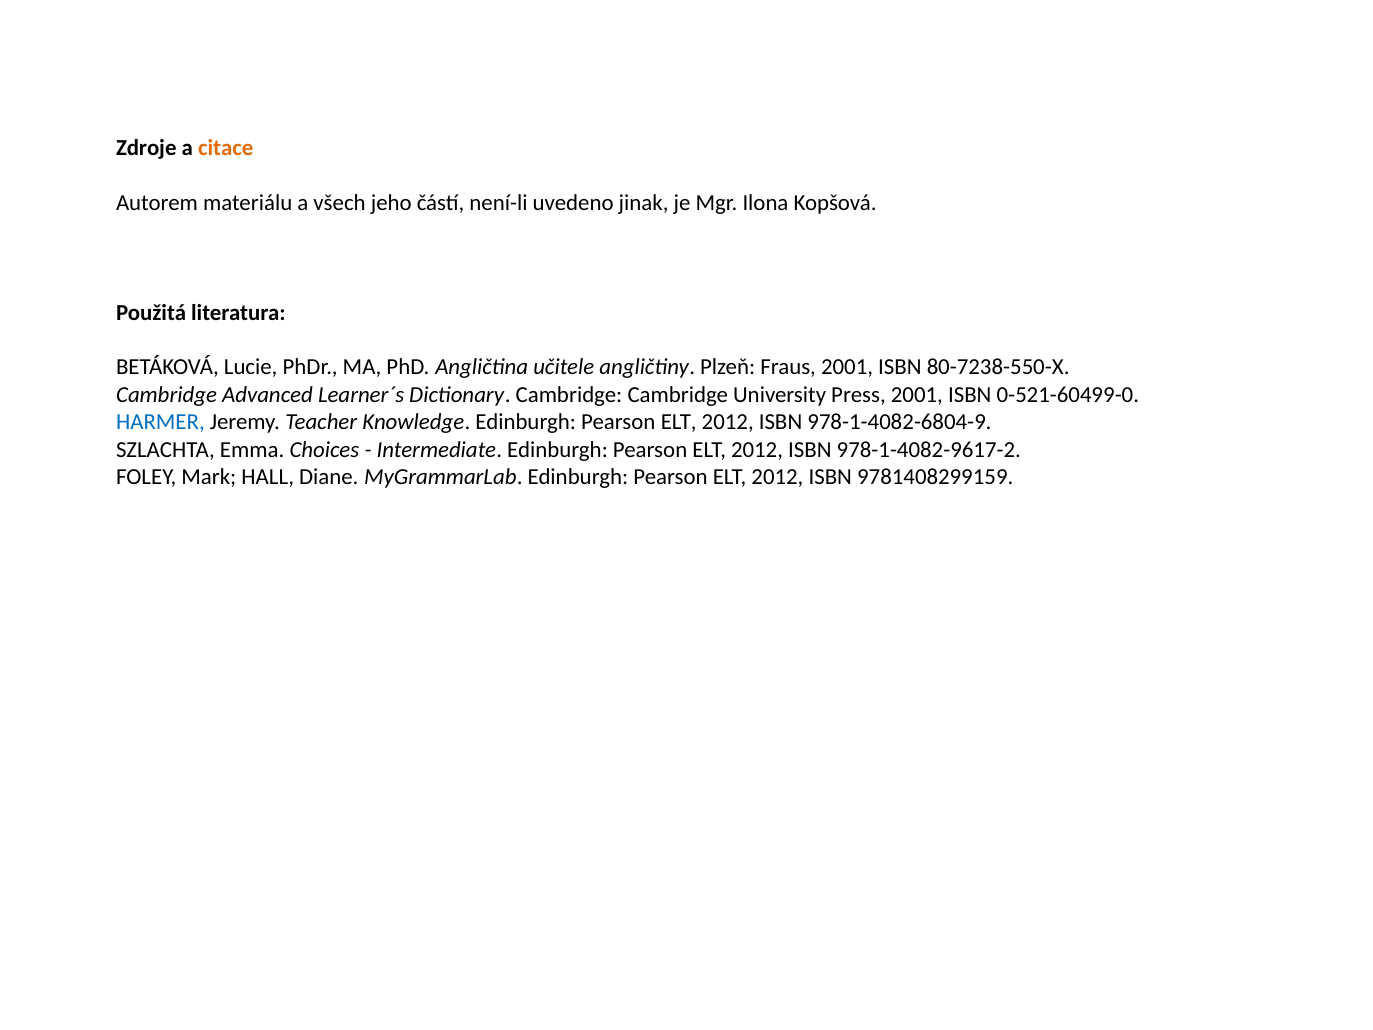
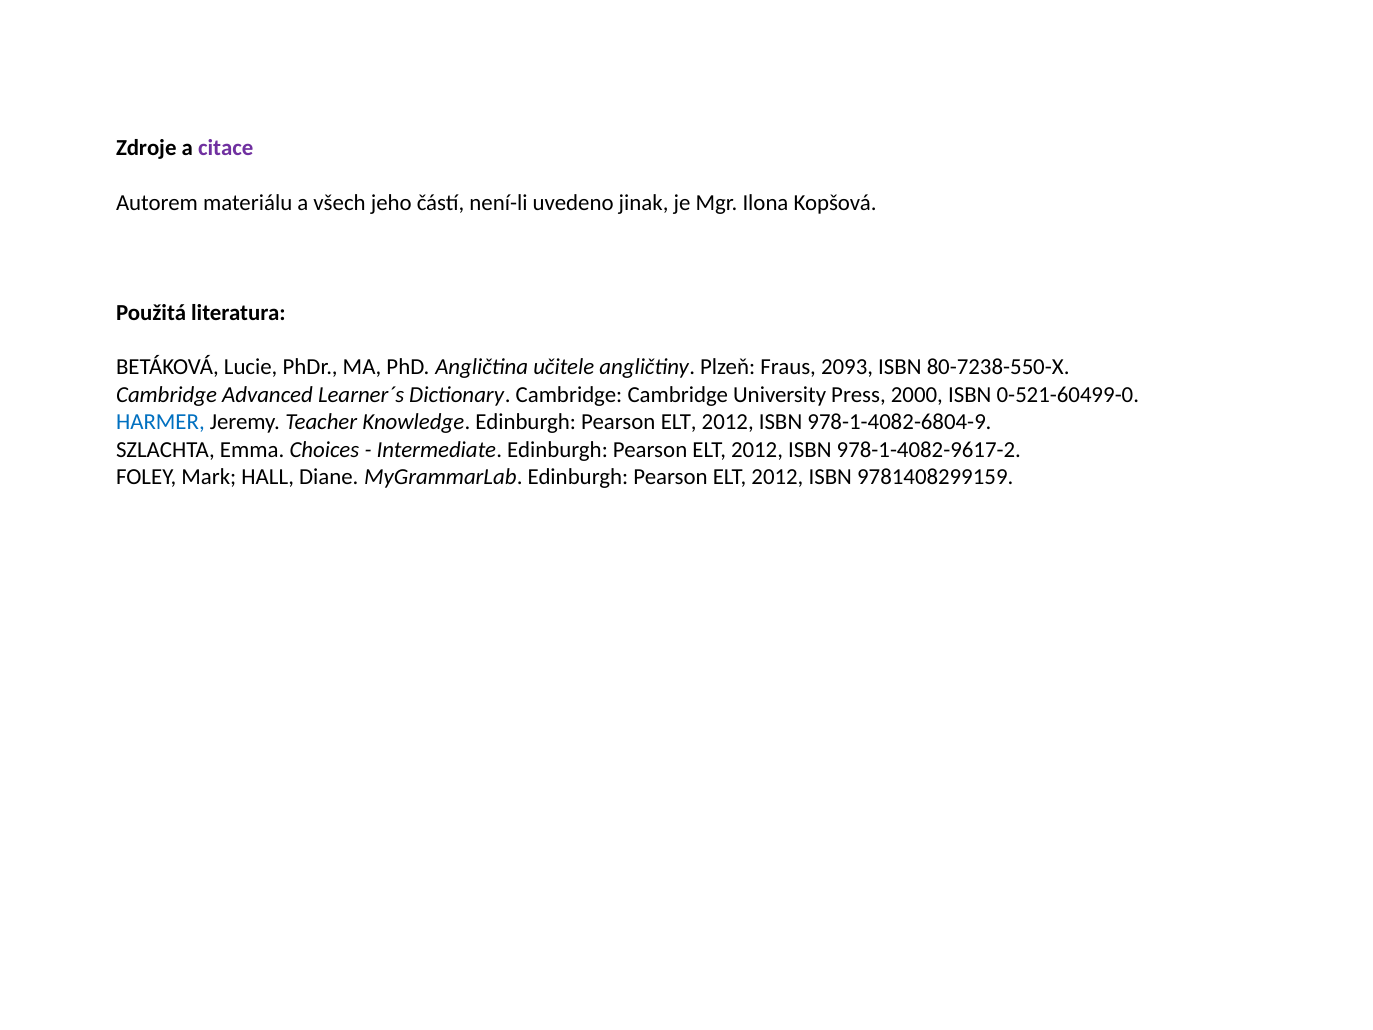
citace colour: orange -> purple (226, 148)
Fraus 2001: 2001 -> 2093 (847, 367)
Press 2001: 2001 -> 2000 (917, 395)
